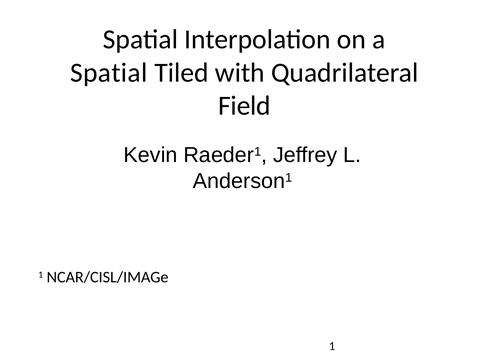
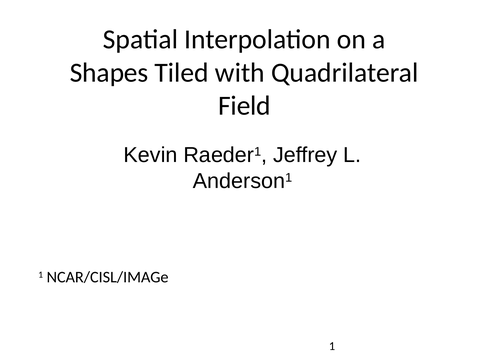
Spatial: Spatial -> Shapes (109, 73)
